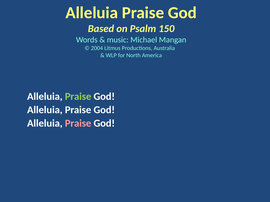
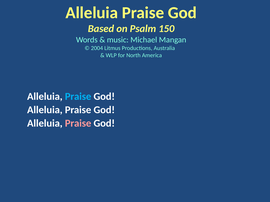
Praise colour: light green -> light blue (78, 97)
